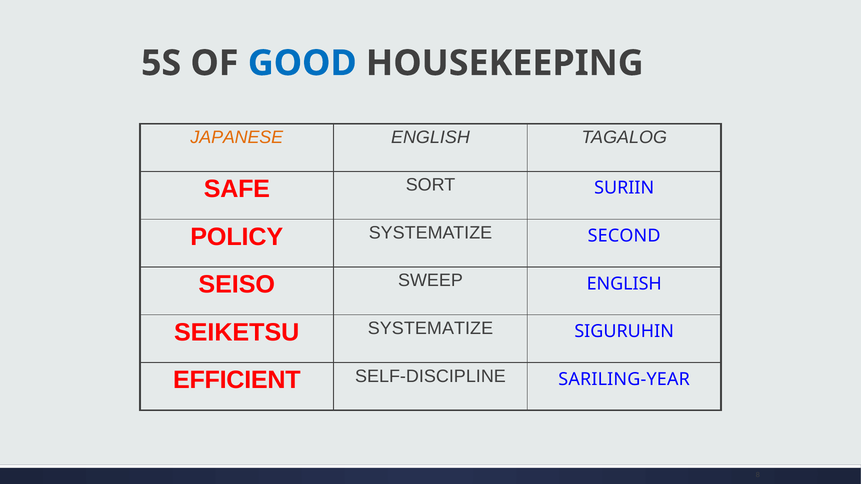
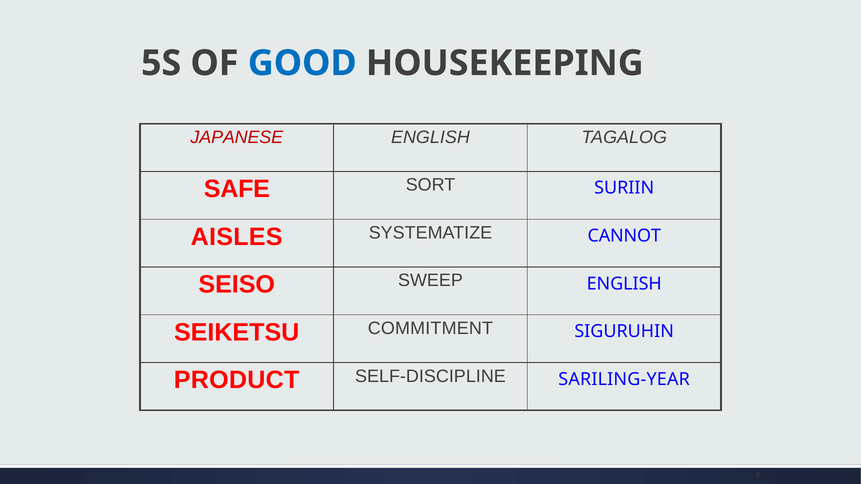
JAPANESE colour: orange -> red (237, 137)
POLICY: POLICY -> AISLES (237, 237)
SECOND: SECOND -> CANNOT (624, 236)
SEIKETSU SYSTEMATIZE: SYSTEMATIZE -> COMMITMENT (430, 329)
EFFICIENT: EFFICIENT -> PRODUCT (237, 380)
